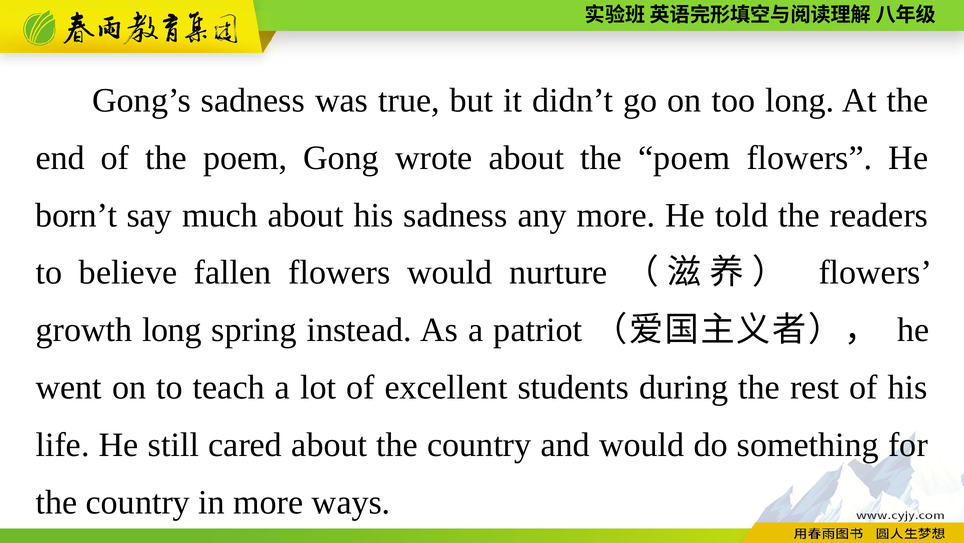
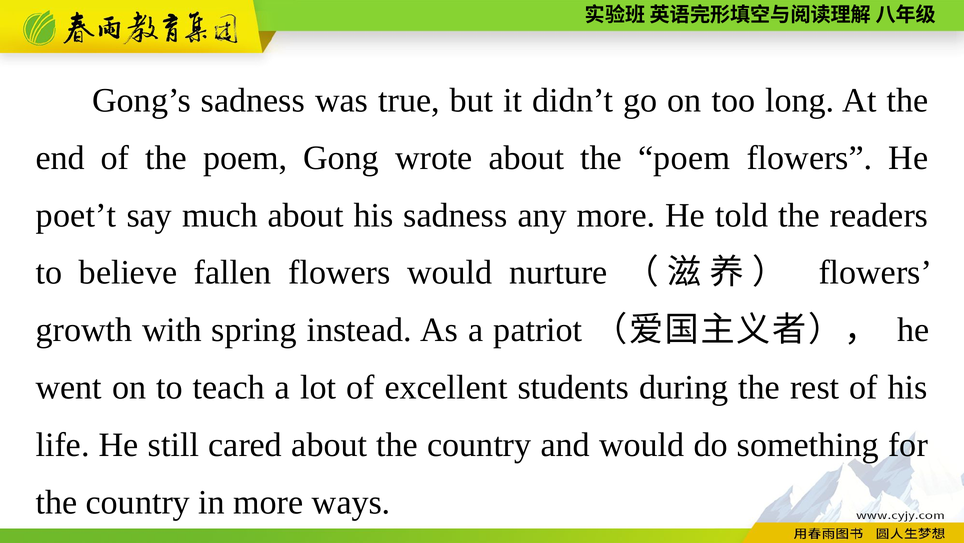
born’t: born’t -> poet’t (76, 215)
growth long: long -> with (172, 330)
